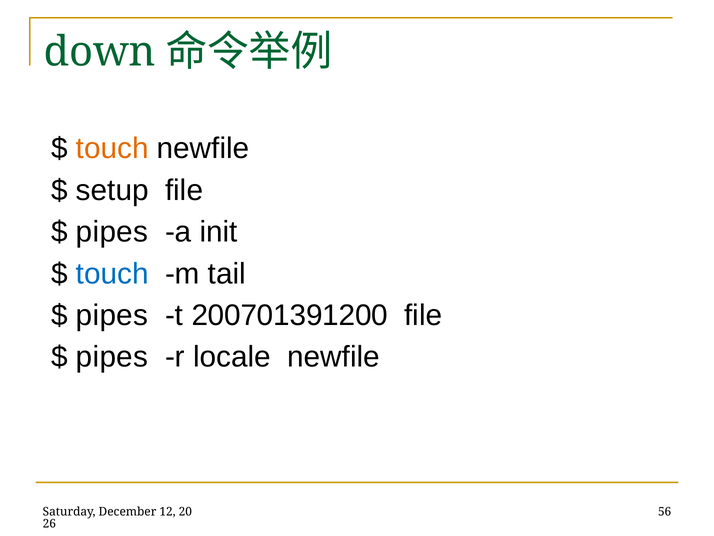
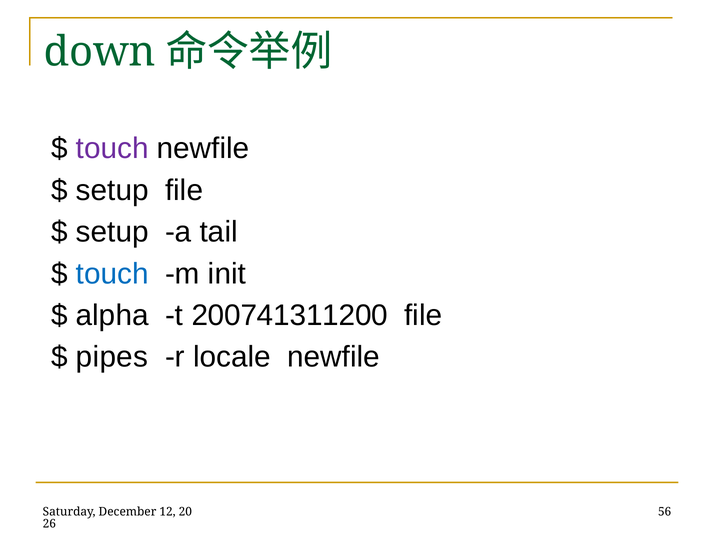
touch colour: orange -> purple (112, 148)
pipes: pipes -> setup (112, 232)
init: init -> tail (219, 232)
tail: tail -> init (227, 273)
pipes: pipes -> alpha (112, 315)
200701391200: 200701391200 -> 200741311200 (290, 315)
